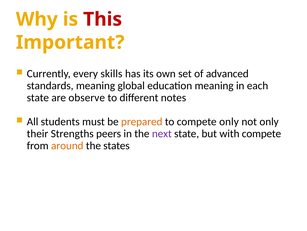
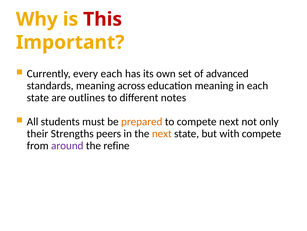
every skills: skills -> each (111, 74)
global: global -> across (131, 86)
observe: observe -> outlines (87, 97)
compete only: only -> next (229, 121)
next colour: purple -> orange (162, 133)
around colour: orange -> purple (67, 145)
states: states -> refine (116, 145)
